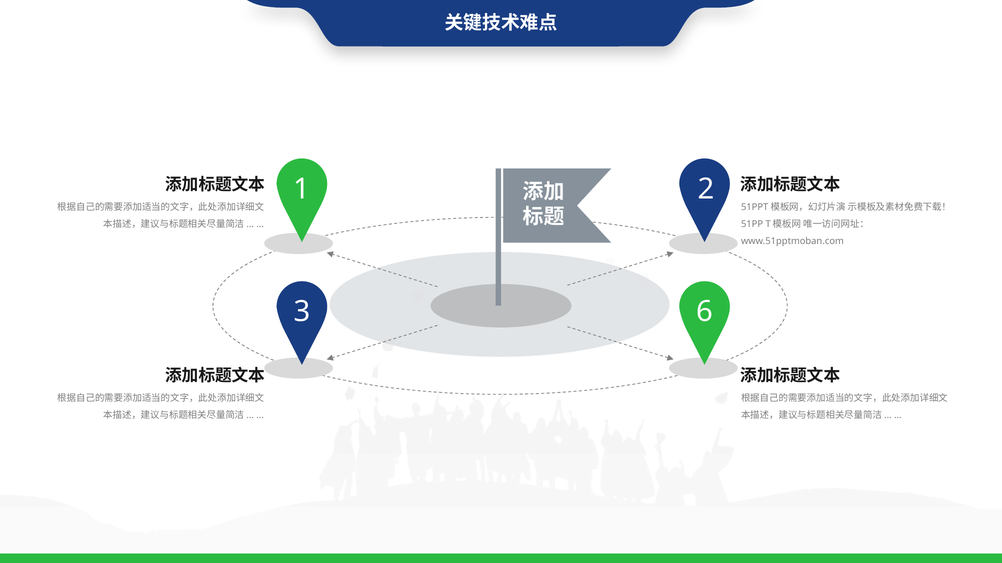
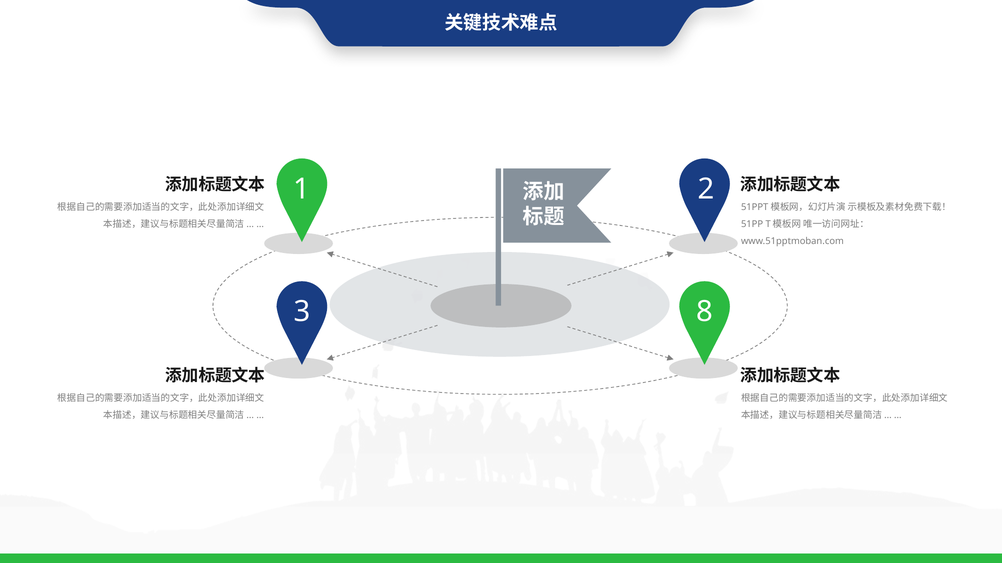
6: 6 -> 8 (705, 312)
